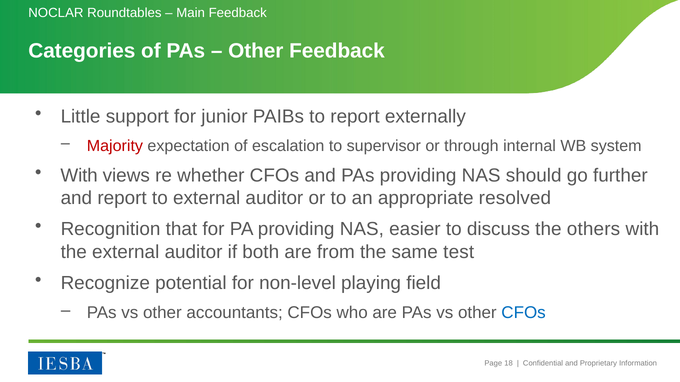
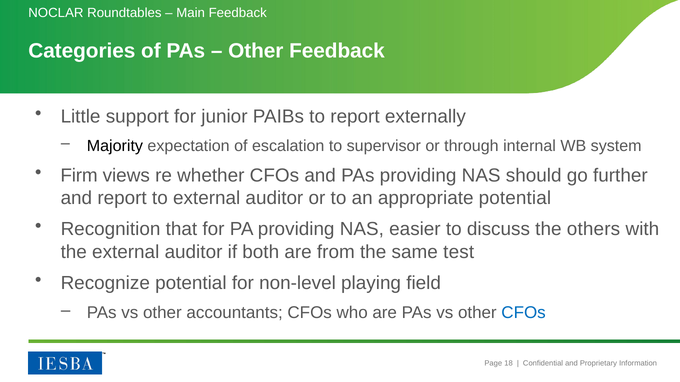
Majority colour: red -> black (115, 146)
With: With -> Firm (79, 176)
appropriate resolved: resolved -> potential (515, 198)
